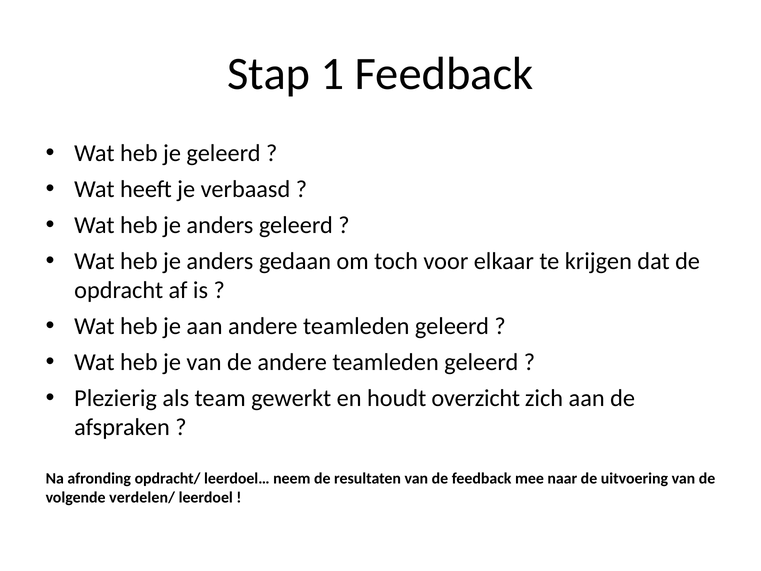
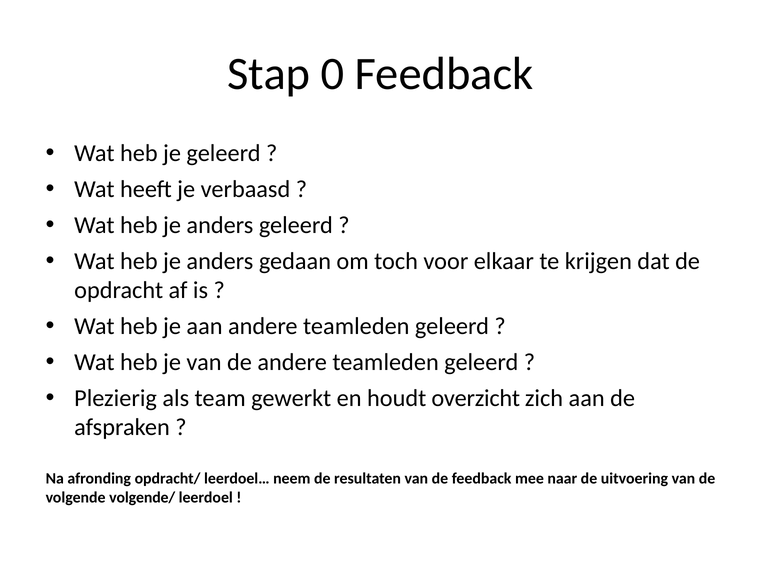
1: 1 -> 0 (332, 74)
verdelen/: verdelen/ -> volgende/ (142, 497)
